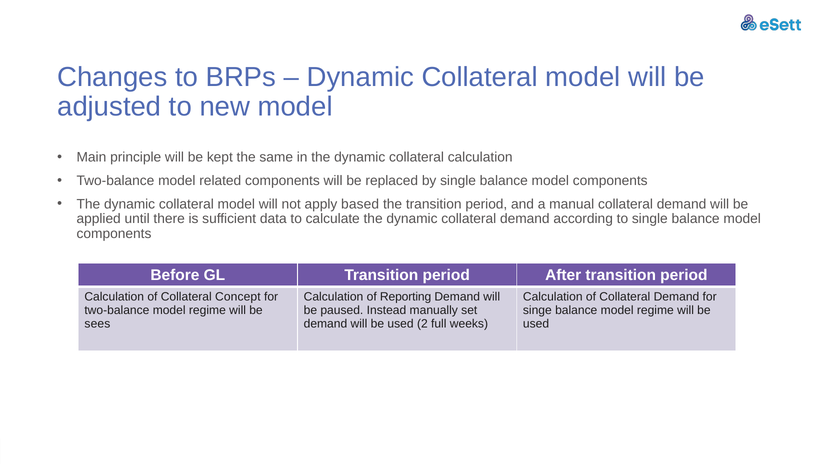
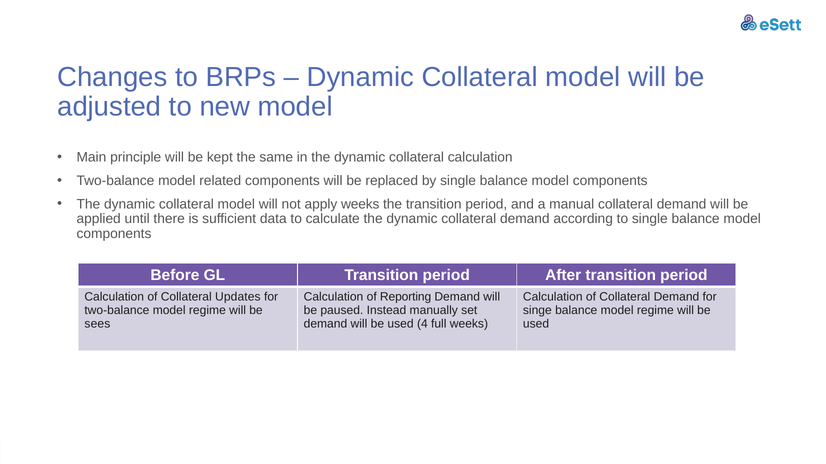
apply based: based -> weeks (360, 204)
Concept: Concept -> Updates (238, 297)
2: 2 -> 4 (422, 324)
